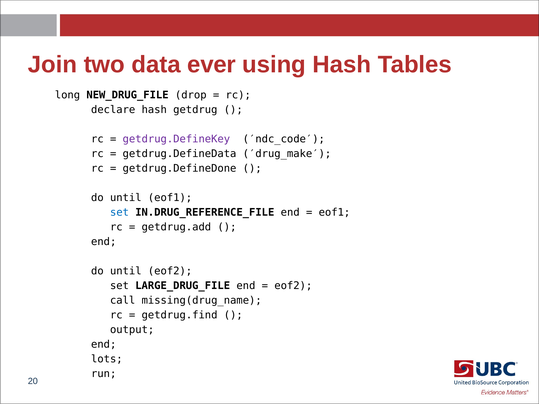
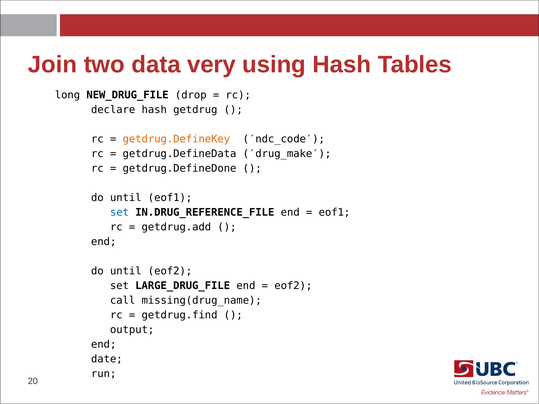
ever: ever -> very (212, 65)
getdrug.DefineKey colour: purple -> orange (176, 139)
lots: lots -> date (107, 359)
